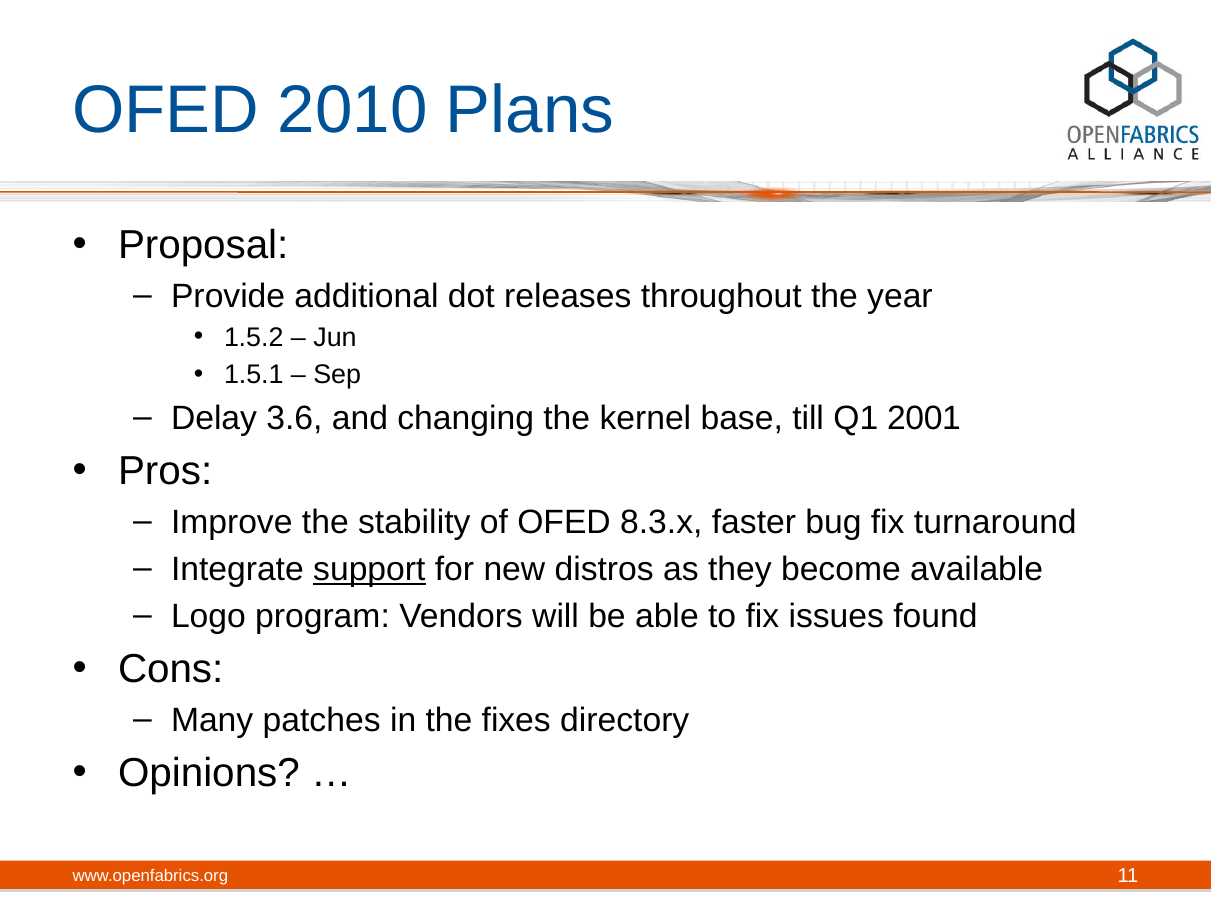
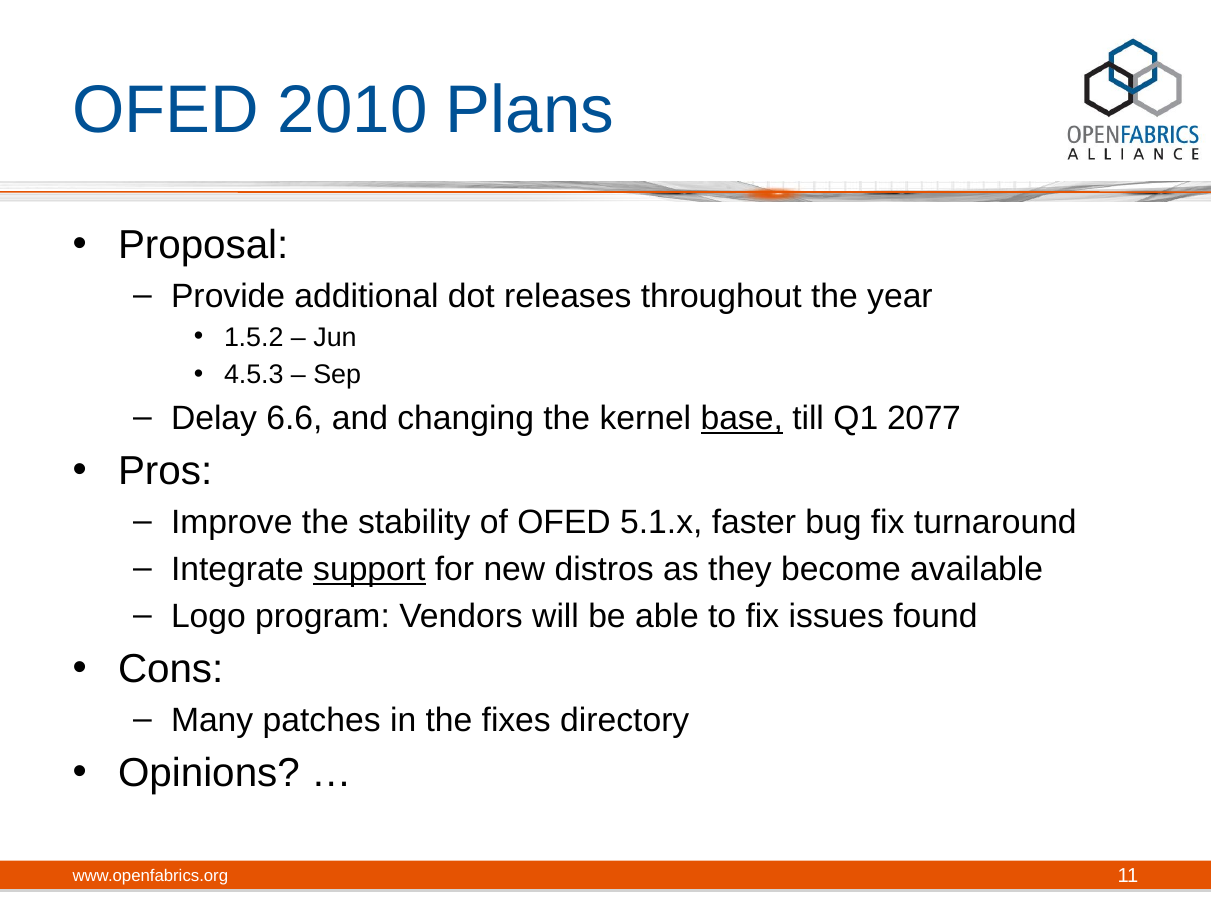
1.5.1: 1.5.1 -> 4.5.3 (254, 375)
3.6: 3.6 -> 6.6 (294, 418)
base underline: none -> present (742, 418)
2001: 2001 -> 2077 (924, 418)
8.3.x: 8.3.x -> 5.1.x (661, 522)
